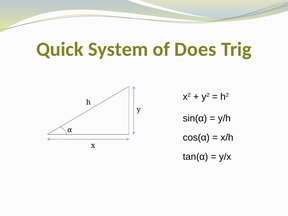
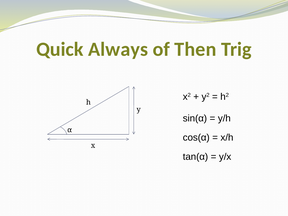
System: System -> Always (118, 49)
Does: Does -> Then (195, 49)
